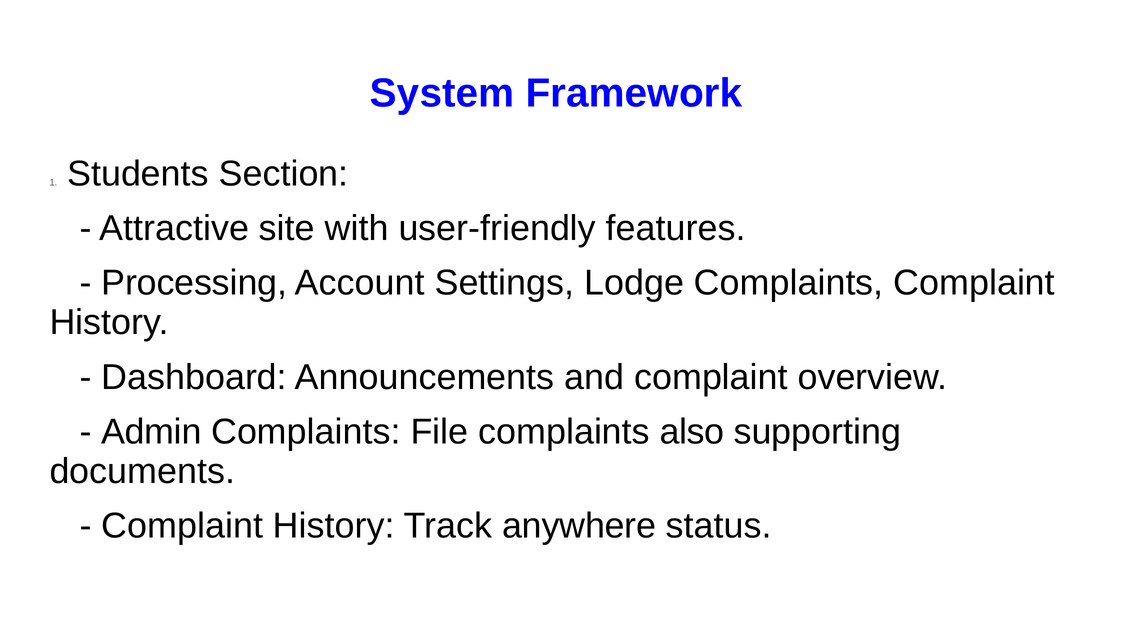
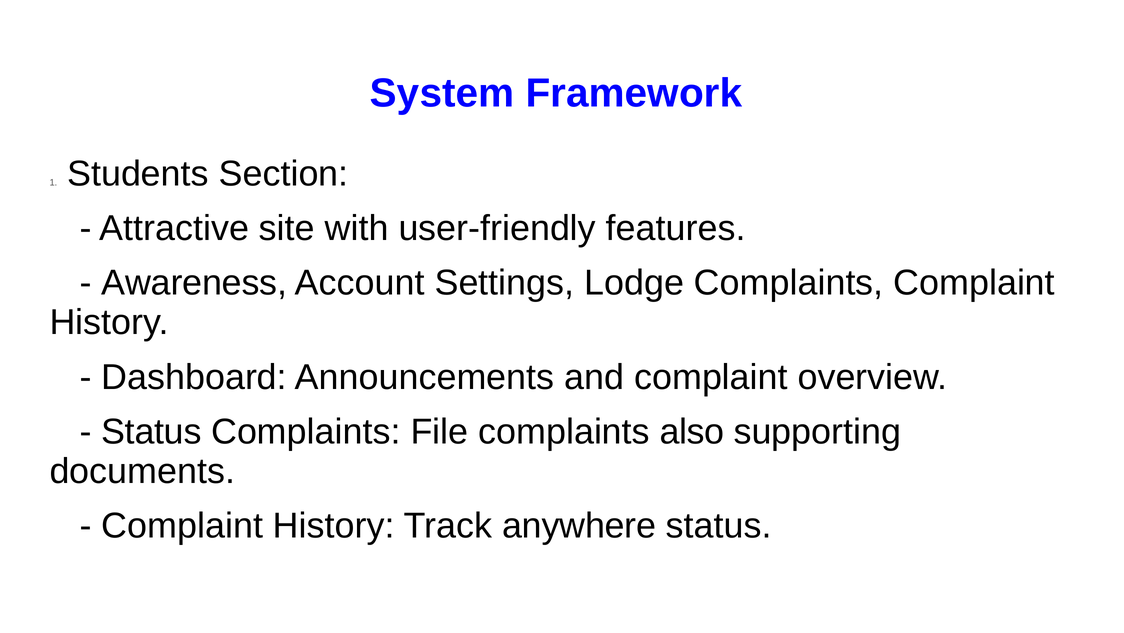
Processing: Processing -> Awareness (194, 283)
Admin: Admin -> Status (151, 431)
